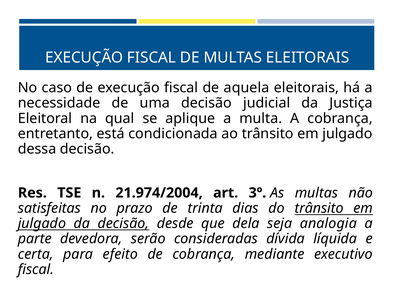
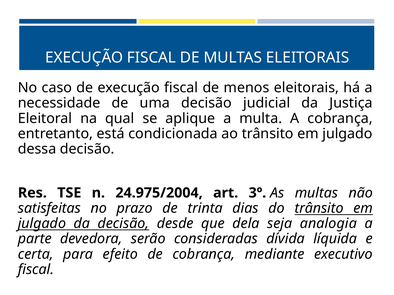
aquela: aquela -> menos (247, 88)
21.974/2004: 21.974/2004 -> 24.975/2004 (159, 193)
